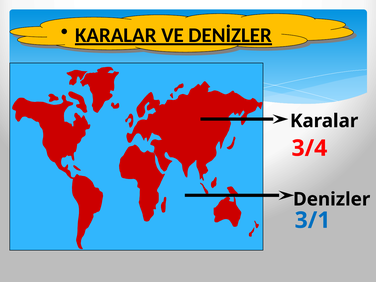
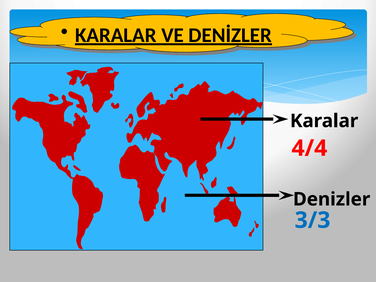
3/4: 3/4 -> 4/4 (309, 148)
3/1: 3/1 -> 3/3 (313, 220)
